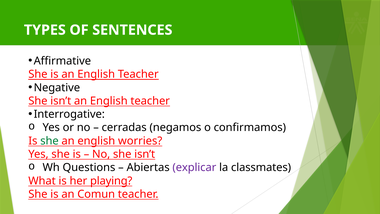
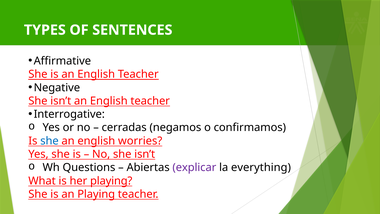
she colour: green -> blue (49, 141)
classmates: classmates -> everything (261, 167)
an Comun: Comun -> Playing (96, 194)
